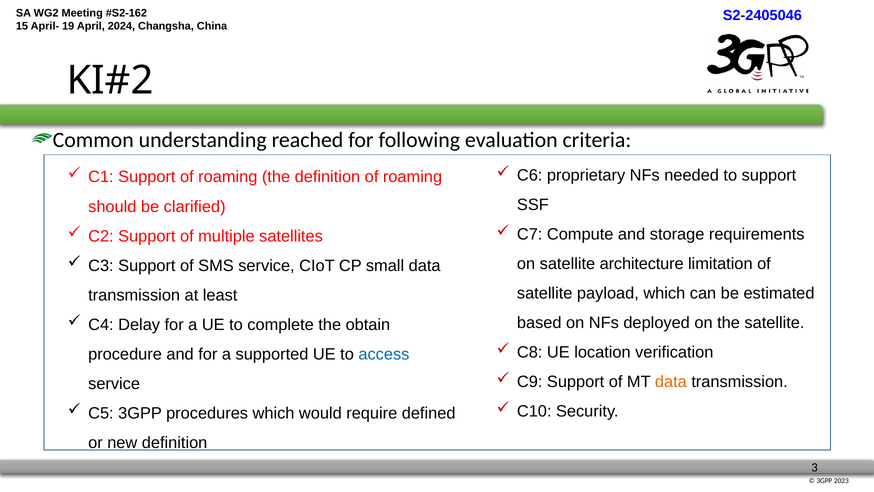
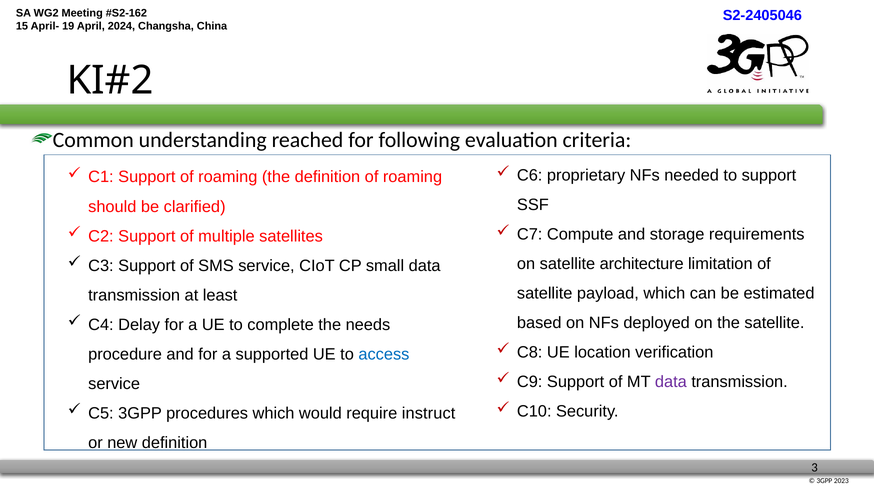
obtain: obtain -> needs (368, 324)
data colour: orange -> purple (671, 382)
defined: defined -> instruct (429, 413)
